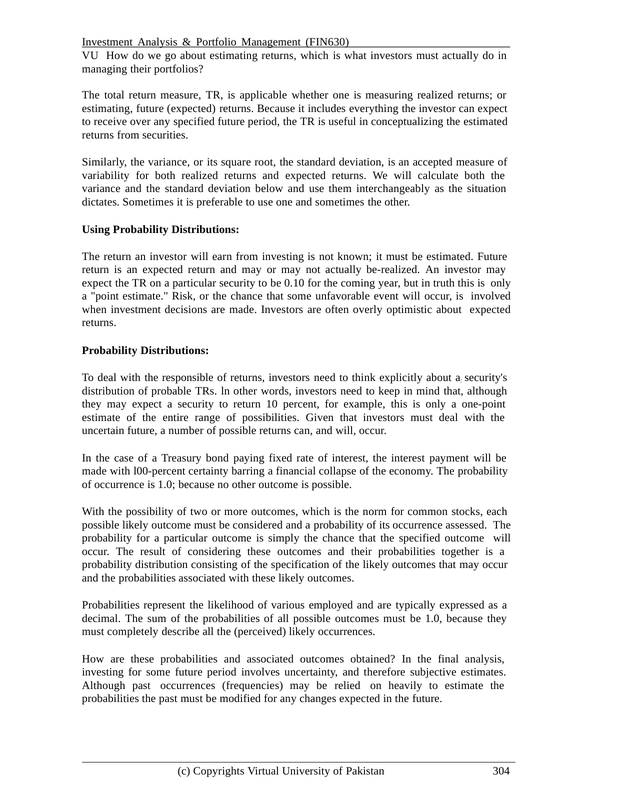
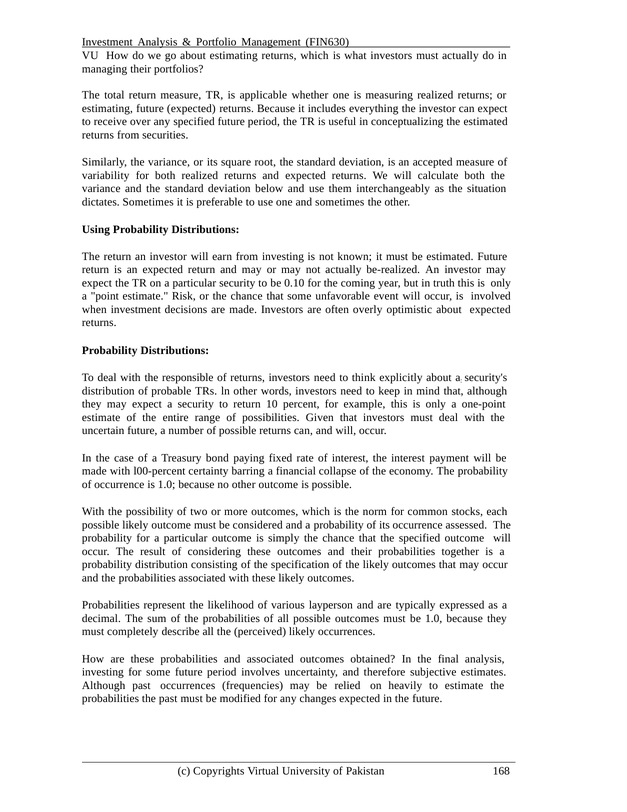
employed: employed -> layperson (331, 605)
304: 304 -> 168 (501, 770)
